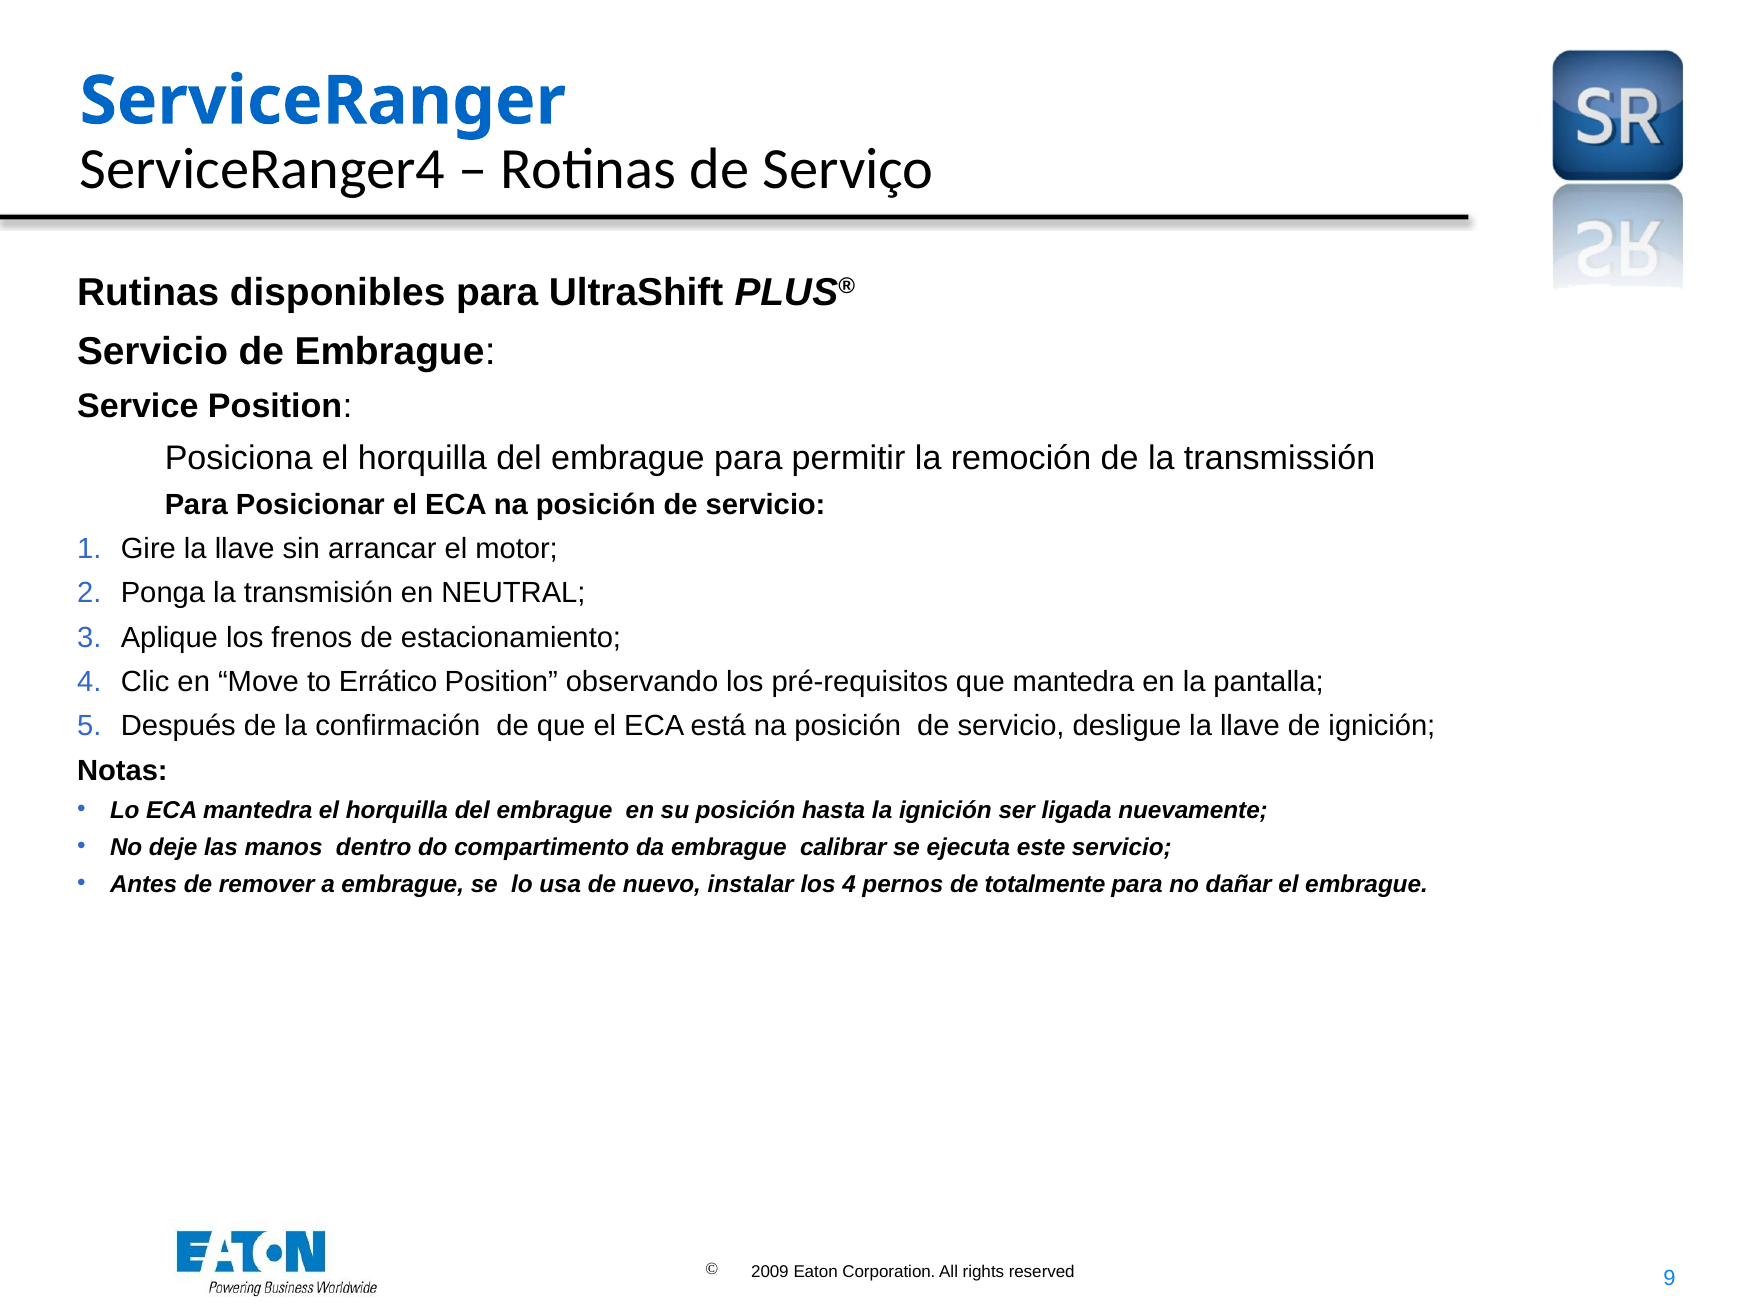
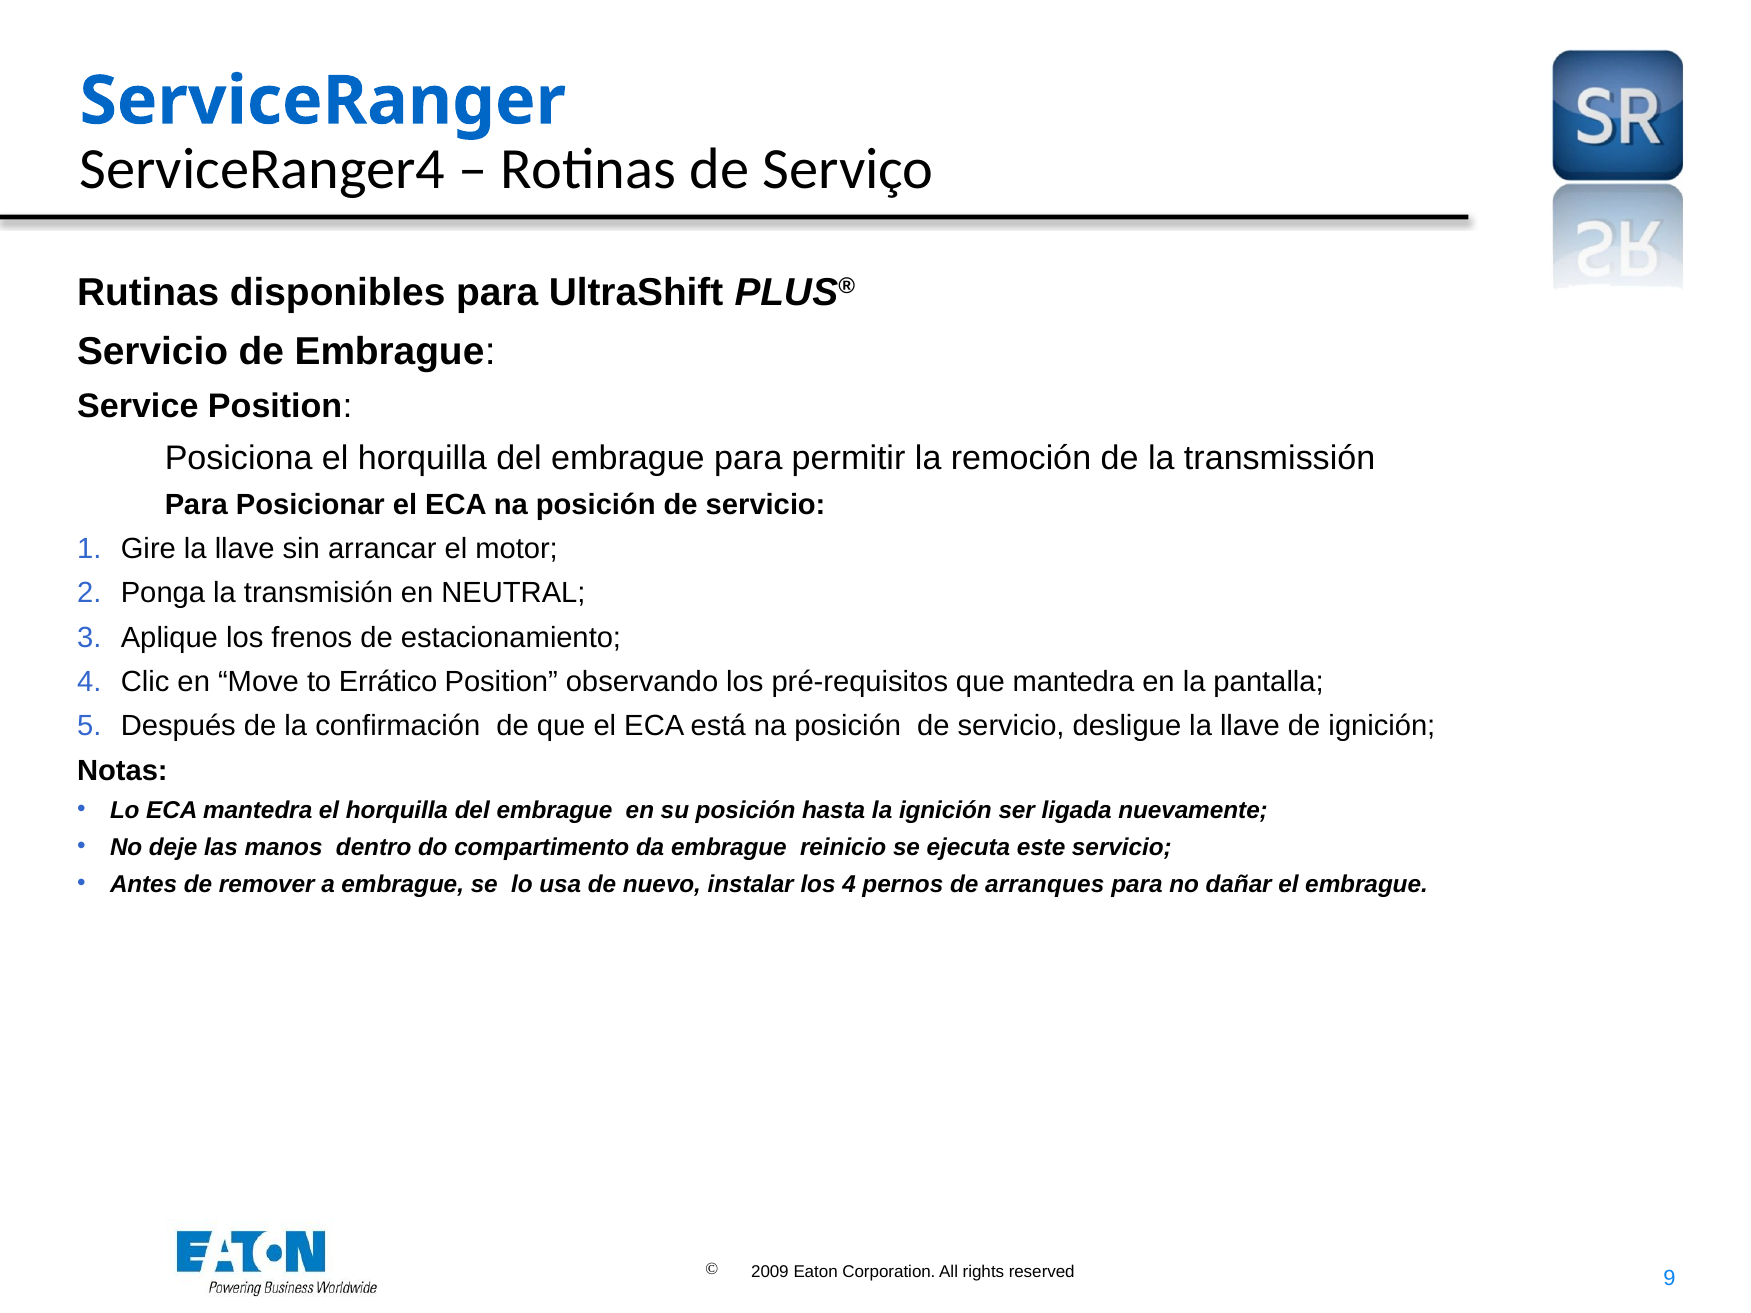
calibrar: calibrar -> reinicio (843, 847)
totalmente: totalmente -> arranques (1045, 884)
